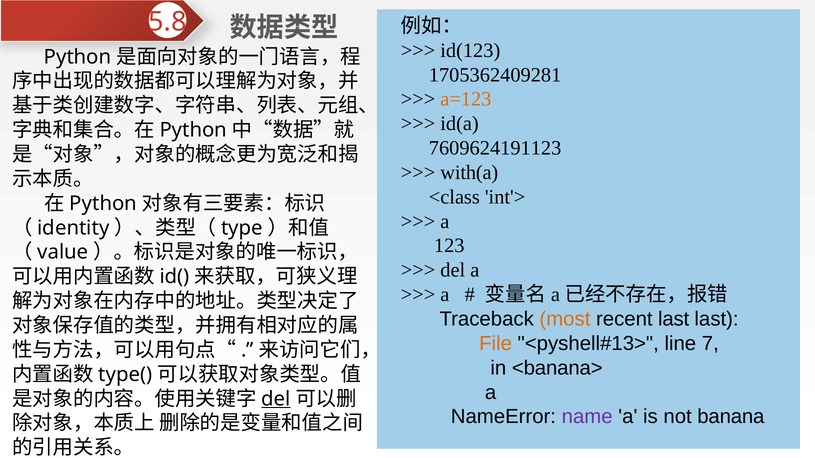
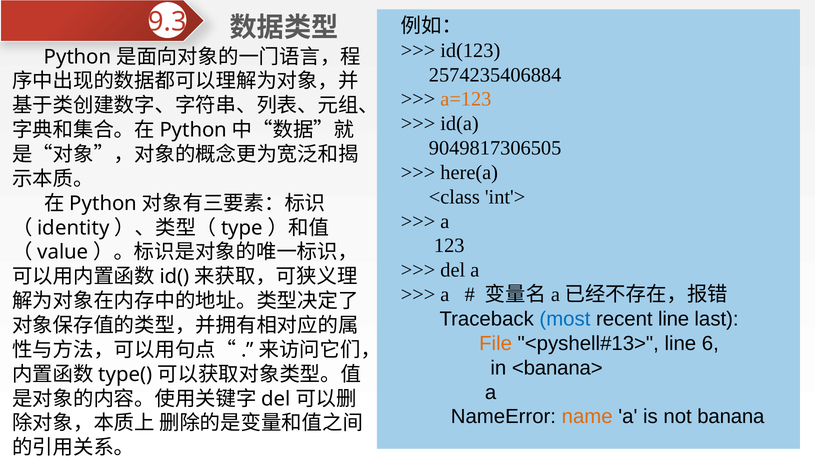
5.8: 5.8 -> 9.3 (168, 22)
1705362409281: 1705362409281 -> 2574235406884 (495, 75)
7609624191123: 7609624191123 -> 9049817306505 (495, 148)
with(a: with(a -> here(a (469, 173)
most colour: orange -> blue (565, 319)
recent last: last -> line (674, 319)
7: 7 -> 6 (710, 344)
del underline: present -> none (276, 399)
name colour: purple -> orange (587, 417)
